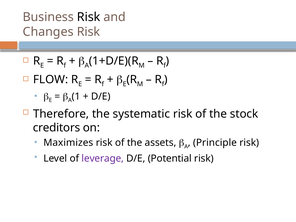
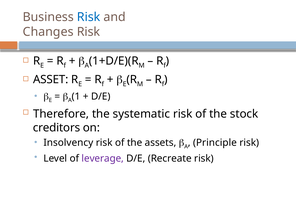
Risk colour: black -> blue (89, 17)
FLOW: FLOW -> ASSET (51, 80)
Maximizes: Maximizes -> Insolvency (68, 143)
Potential: Potential -> Recreate (170, 158)
